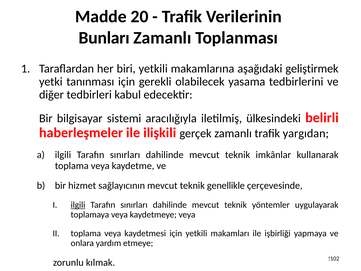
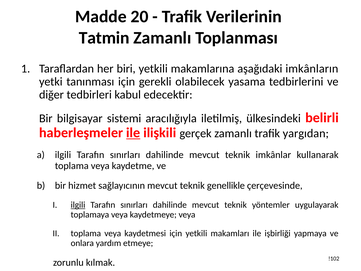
Bunları: Bunları -> Tatmin (104, 38)
geliştirmek: geliştirmek -> imkânların (312, 68)
ile underline: none -> present (133, 133)
